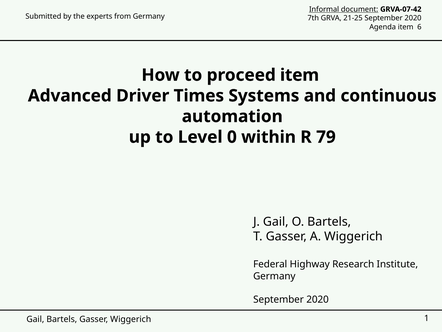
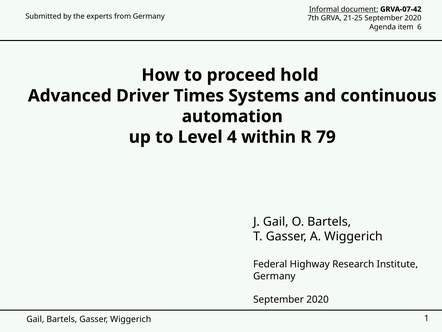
proceed item: item -> hold (299, 75)
0: 0 -> 4 (232, 137)
